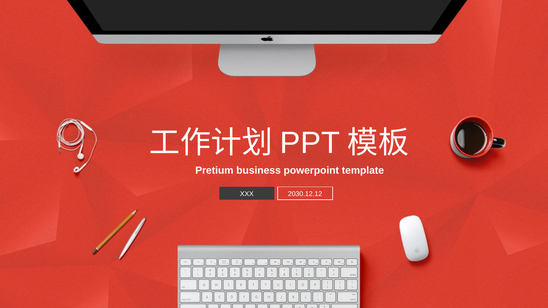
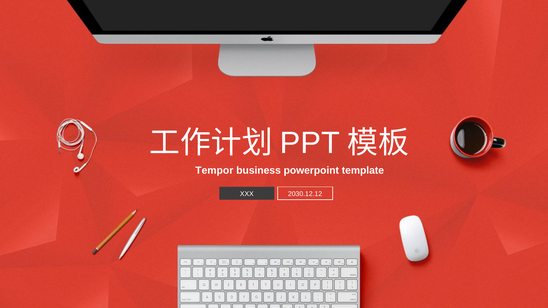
Pretium: Pretium -> Tempor (214, 171)
